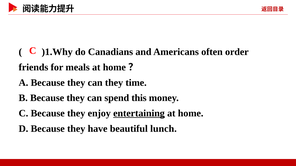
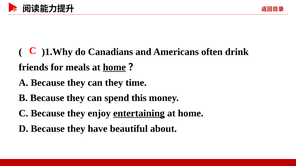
order: order -> drink (237, 52)
home underline: none -> present (114, 67)
lunch: lunch -> about (164, 129)
